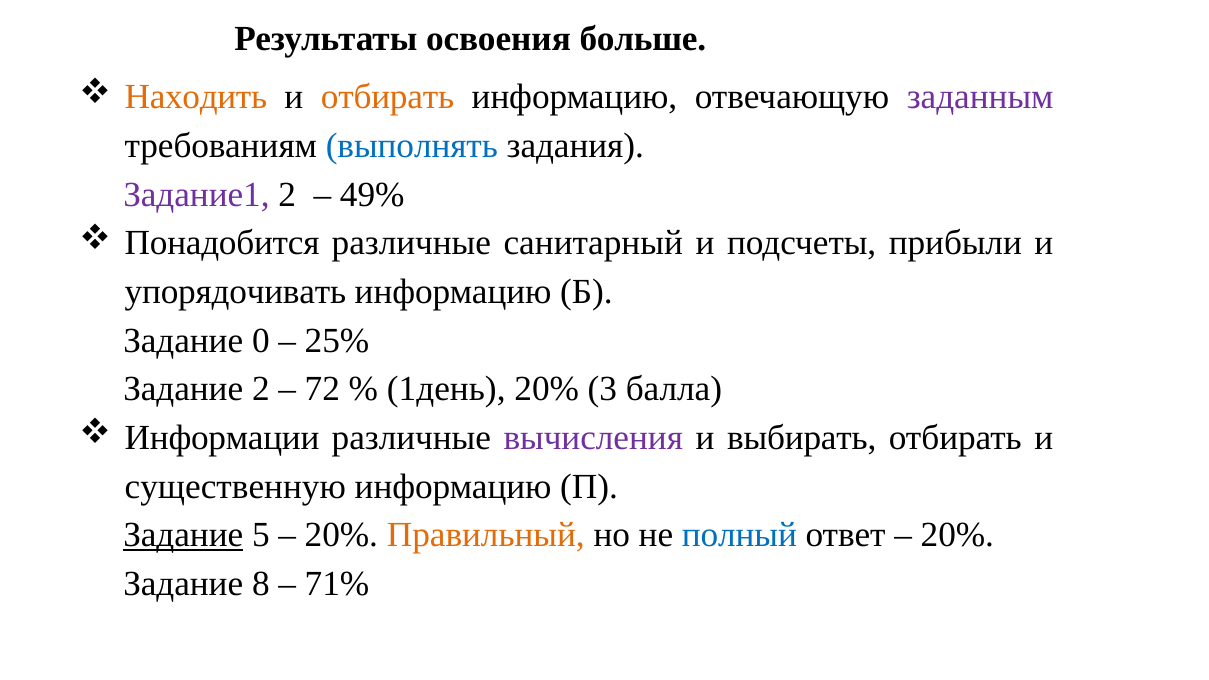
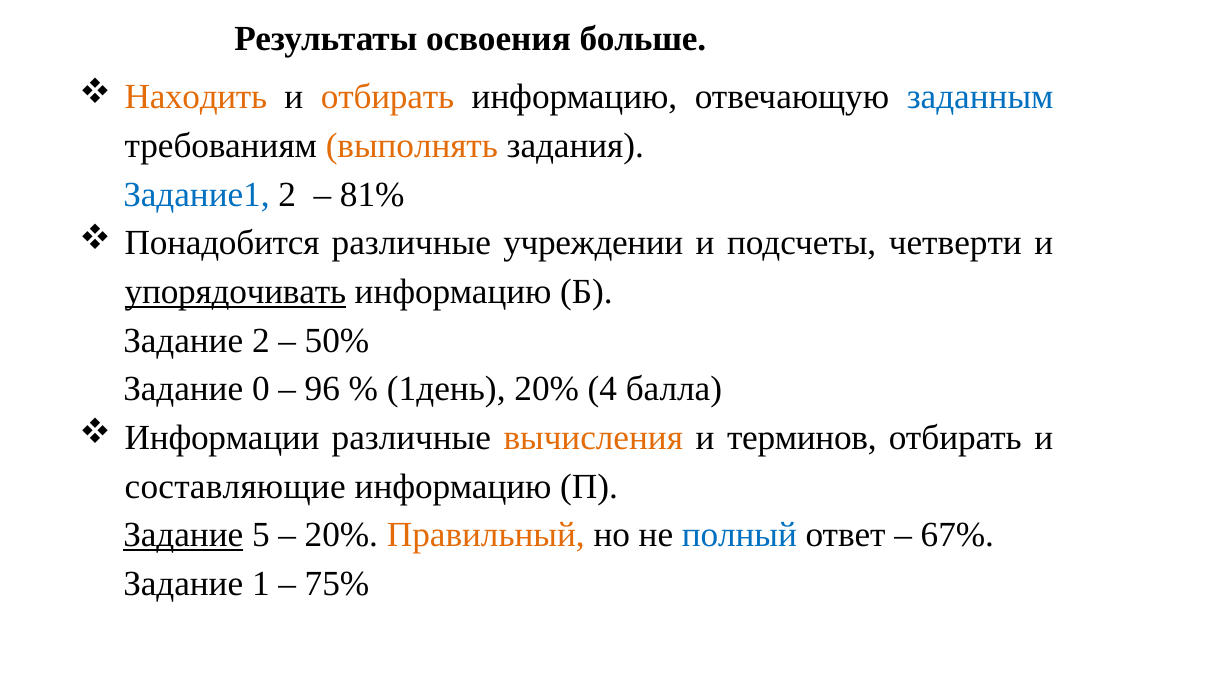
заданным colour: purple -> blue (980, 97)
выполнять colour: blue -> orange (412, 146)
Задание1 colour: purple -> blue (196, 195)
49%: 49% -> 81% (372, 195)
санитарный: санитарный -> учреждении (593, 243)
прибыли: прибыли -> четверти (955, 243)
упорядочивать underline: none -> present (235, 292)
Задание 0: 0 -> 2 (261, 341)
25%: 25% -> 50% (337, 341)
Задание 2: 2 -> 0 (261, 389)
72: 72 -> 96 (322, 389)
3: 3 -> 4 (602, 389)
вычисления colour: purple -> orange (593, 438)
выбирать: выбирать -> терминов (802, 438)
существенную: существенную -> составляющие (235, 486)
20%: 20% -> 67% (957, 535)
8: 8 -> 1 (261, 584)
71%: 71% -> 75% (337, 584)
